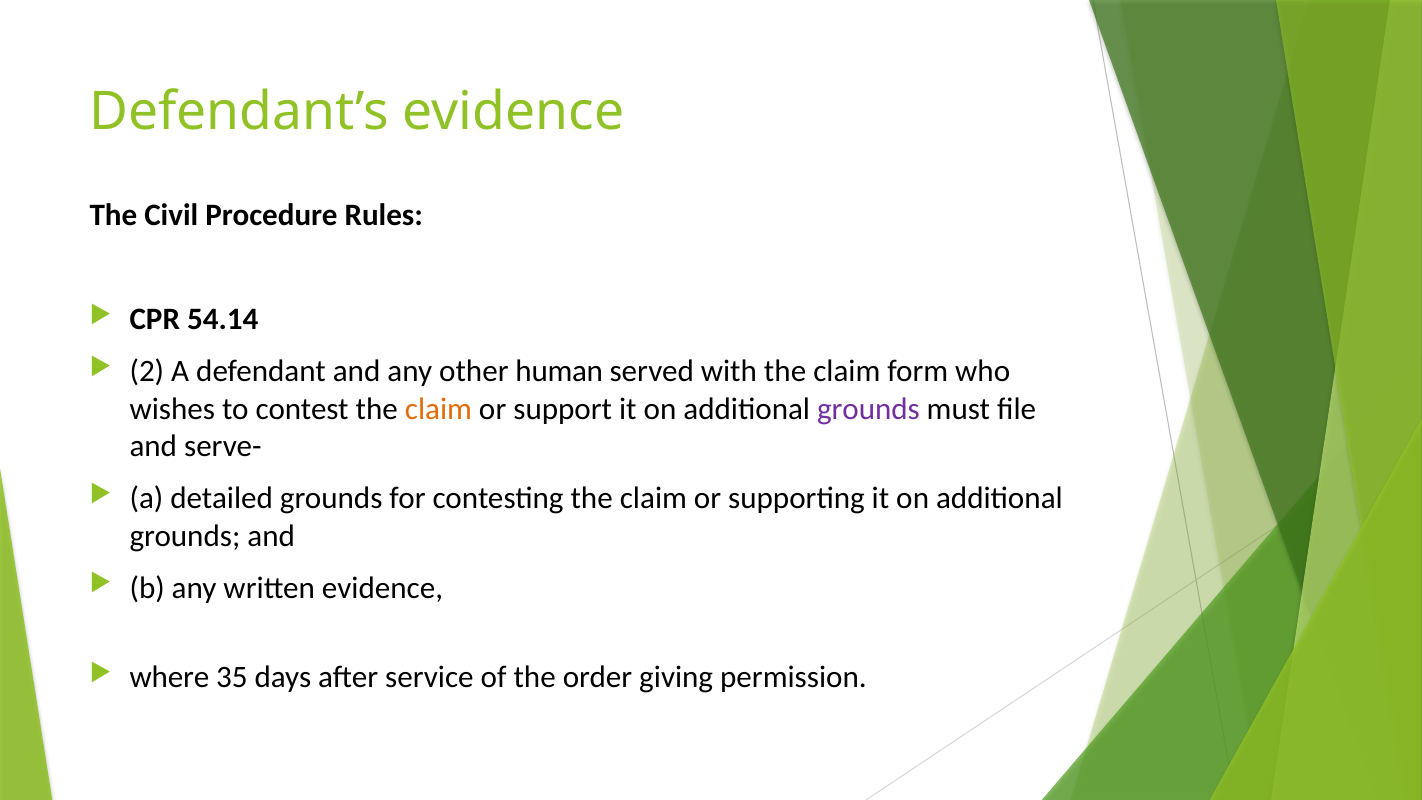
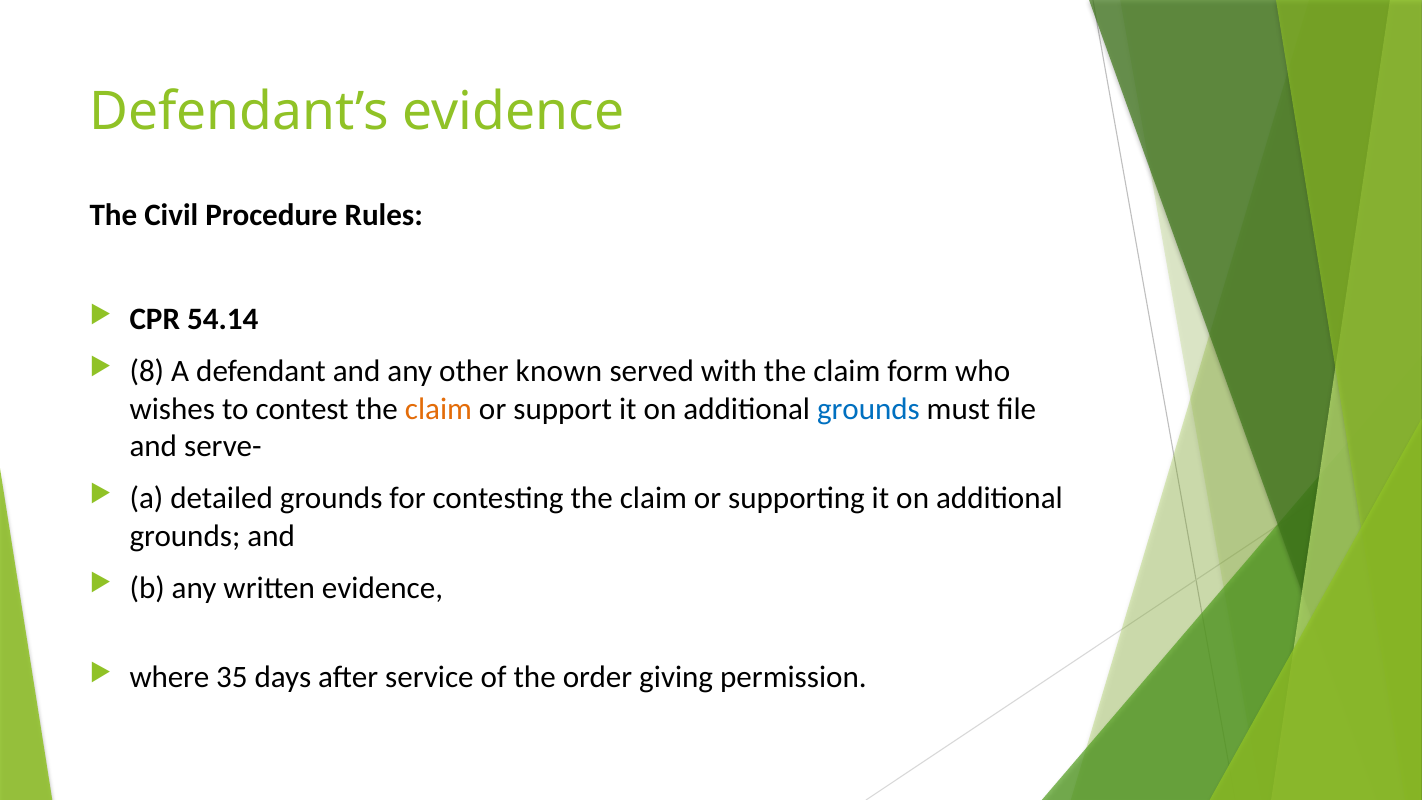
2: 2 -> 8 (147, 372)
human: human -> known (559, 372)
grounds colour: purple -> blue (868, 409)
